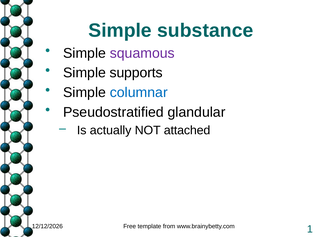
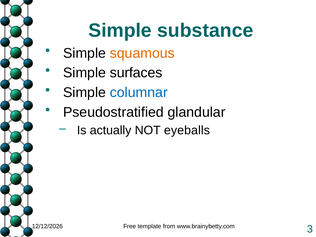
squamous colour: purple -> orange (142, 53)
supports: supports -> surfaces (136, 73)
attached: attached -> eyeballs (187, 130)
1: 1 -> 3 (310, 229)
